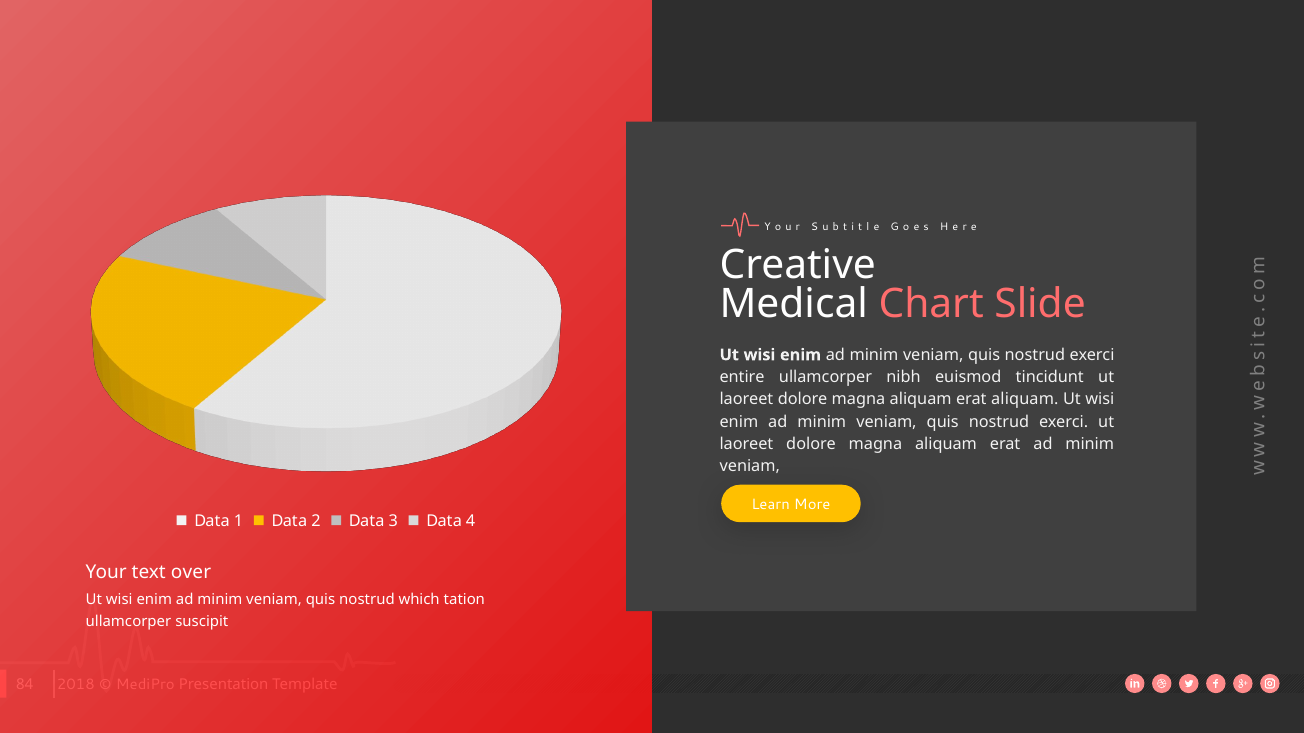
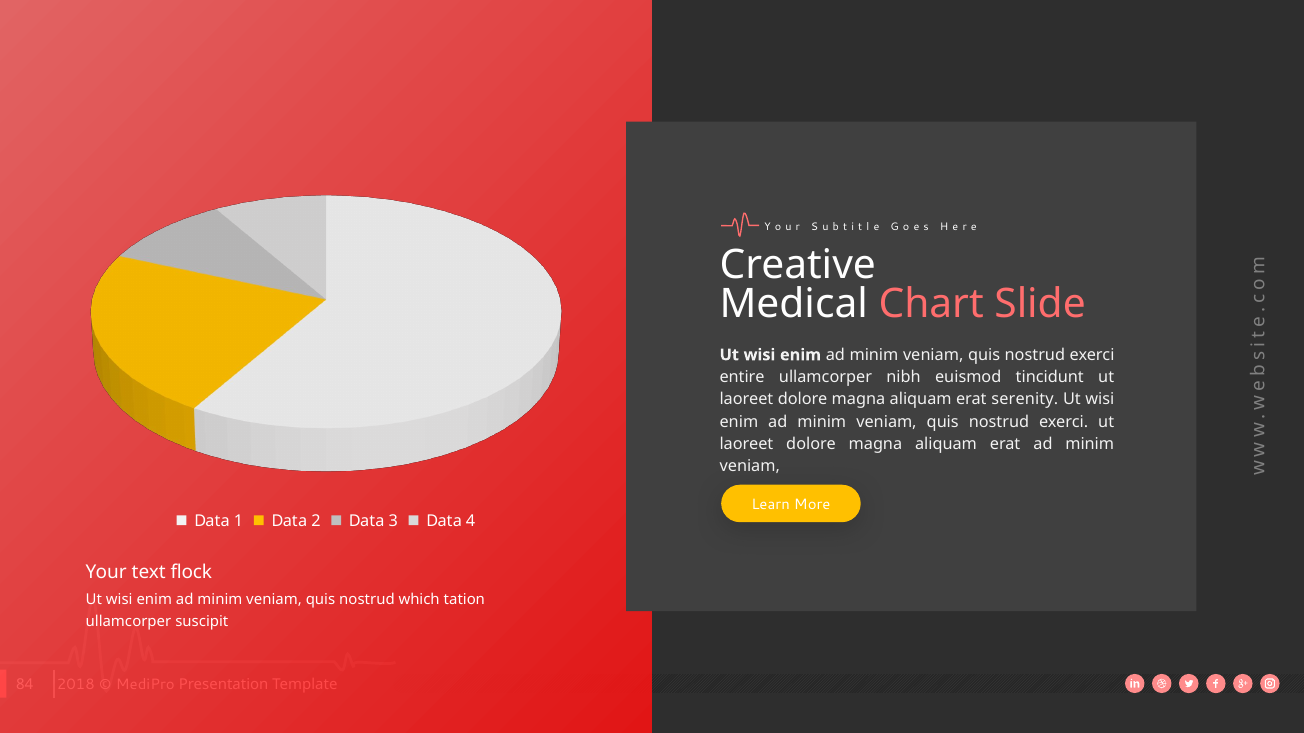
erat aliquam: aliquam -> serenity (1025, 400)
over: over -> flock (191, 573)
